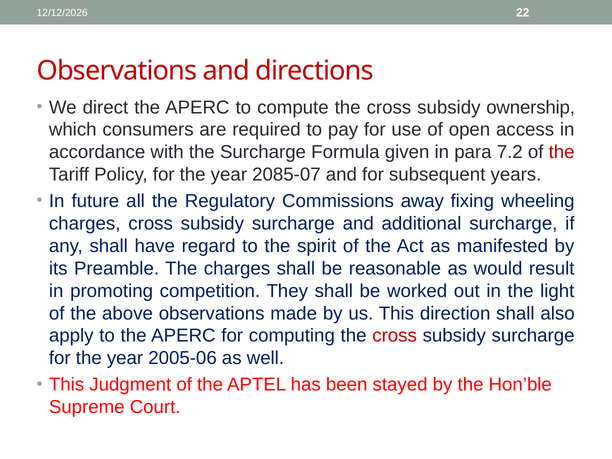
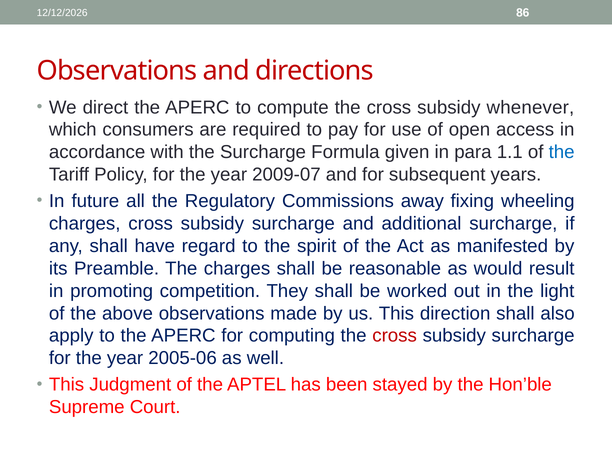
22: 22 -> 86 (523, 13)
ownership: ownership -> whenever (530, 107)
7.2: 7.2 -> 1.1 (510, 152)
the colour: red -> blue (562, 152)
2085-07: 2085-07 -> 2009-07 (286, 175)
